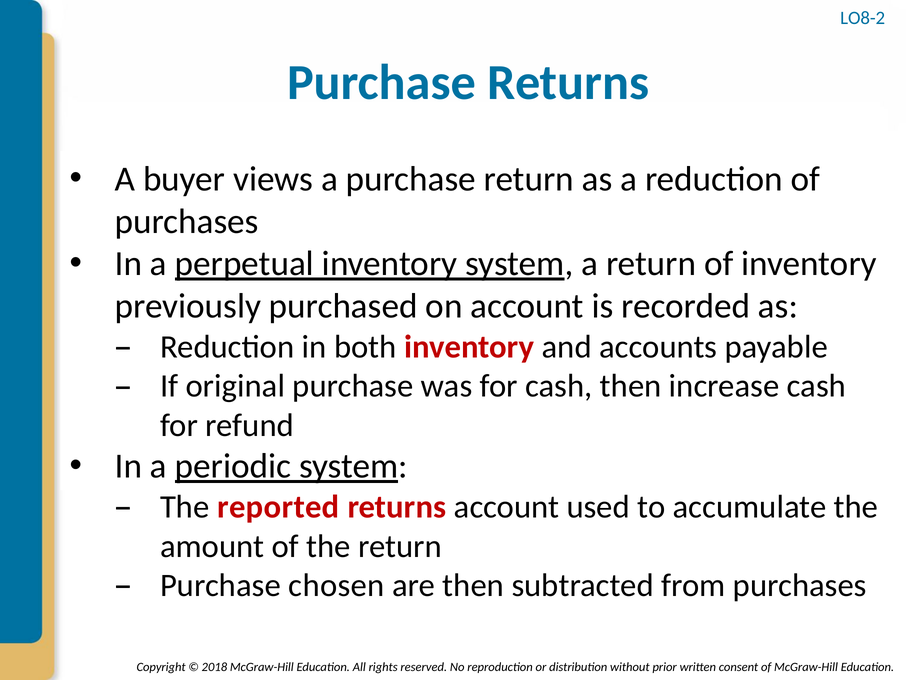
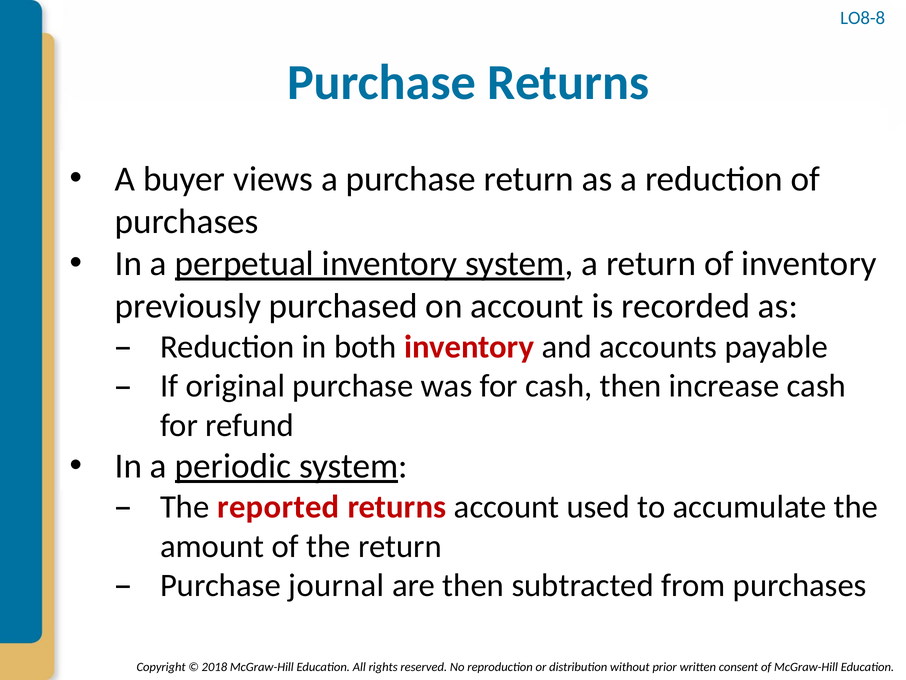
LO8-2: LO8-2 -> LO8-8 (863, 18)
chosen: chosen -> journal (336, 585)
